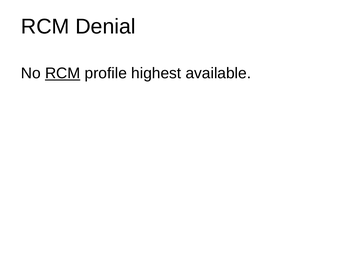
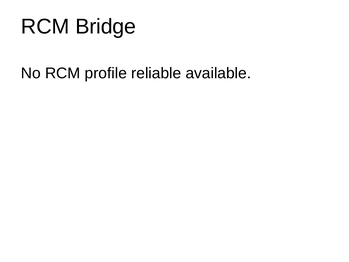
Denial: Denial -> Bridge (106, 26)
RCM underline: present -> none (63, 73)
highest: highest -> reliable (156, 73)
